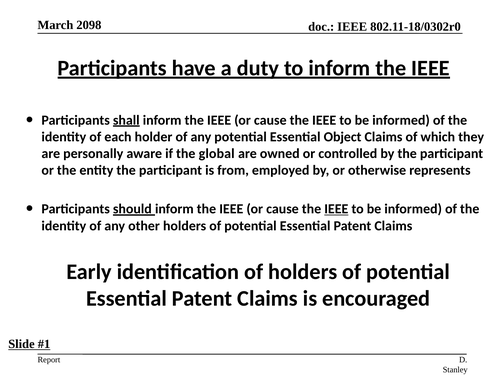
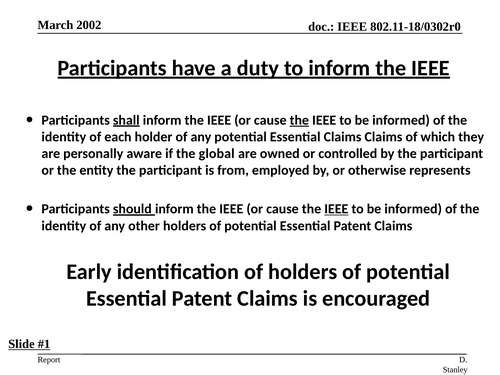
2098: 2098 -> 2002 (89, 25)
the underline: none -> present (299, 120)
Essential Object: Object -> Claims (343, 137)
